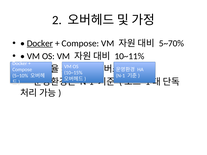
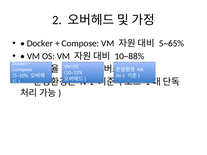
Docker underline: present -> none (40, 43)
5~70%: 5~70% -> 5~65% (171, 43)
10~11%: 10~11% -> 10~88% (129, 56)
